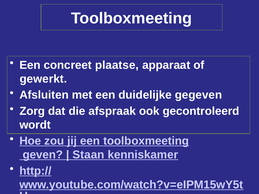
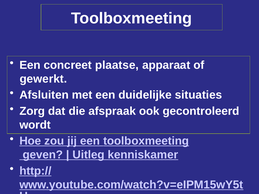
gegeven: gegeven -> situaties (198, 95)
Staan: Staan -> Uitleg (89, 155)
